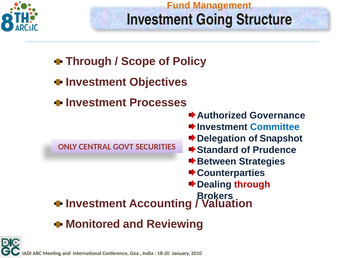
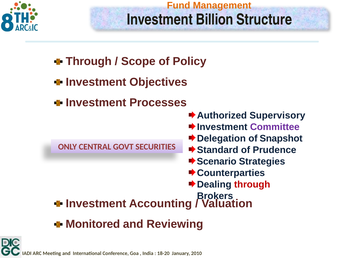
Going: Going -> Billion (215, 19)
Governance: Governance -> Supervisory (277, 116)
Committee colour: blue -> purple (275, 127)
Between: Between -> Scenario (217, 161)
